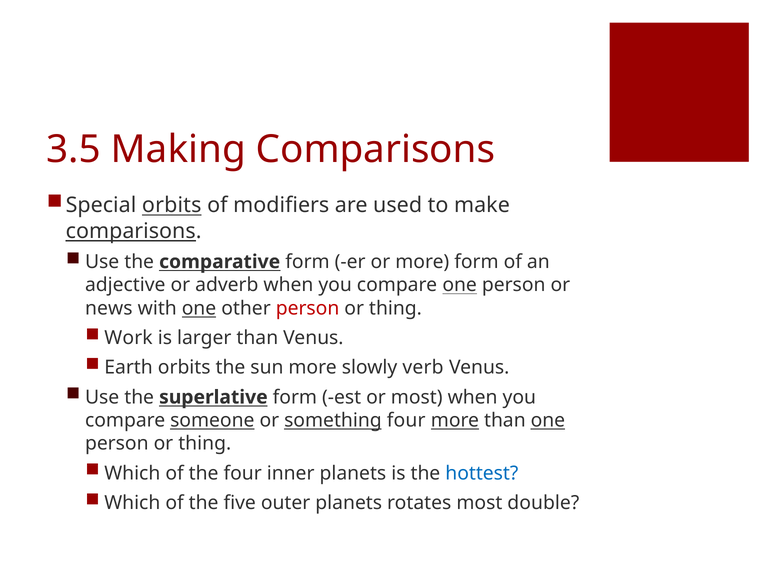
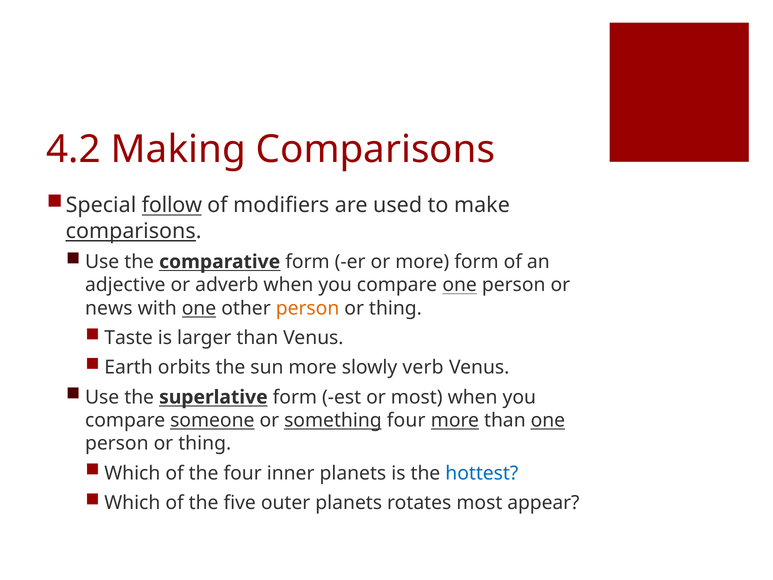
3.5: 3.5 -> 4.2 (74, 150)
Special orbits: orbits -> follow (172, 205)
person colour: red -> orange (308, 308)
Work: Work -> Taste (129, 338)
double: double -> appear (543, 503)
